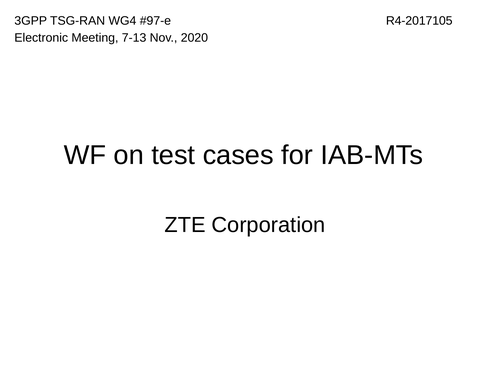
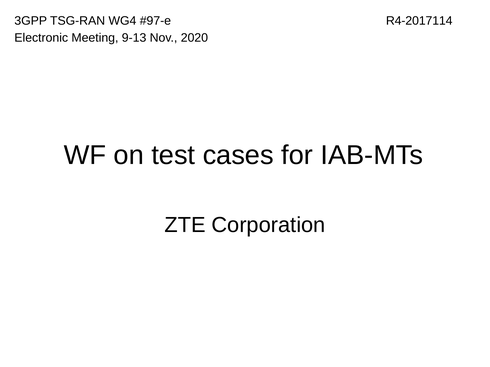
R4-2017105: R4-2017105 -> R4-2017114 (419, 21)
7-13: 7-13 -> 9-13 (134, 38)
